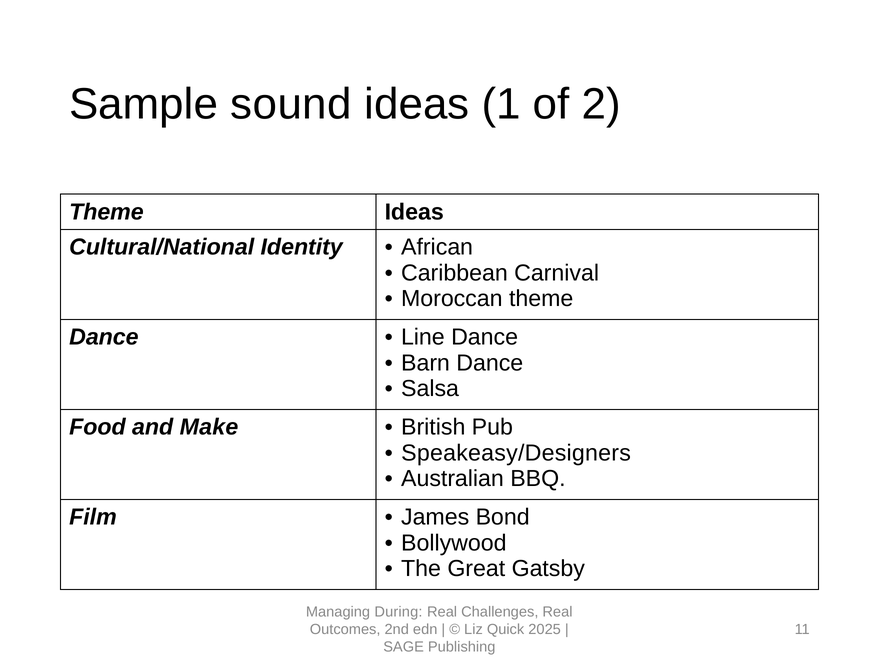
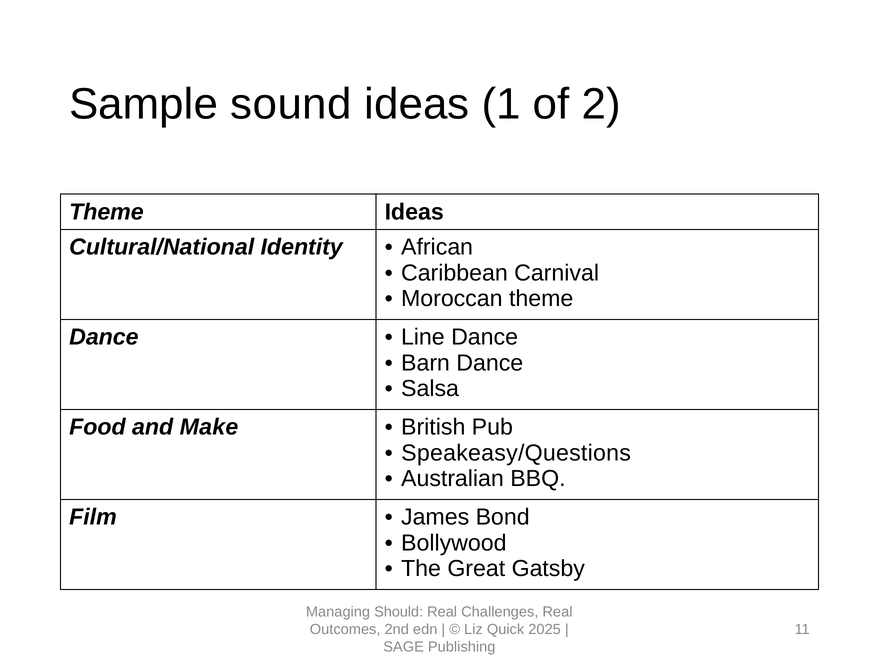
Speakeasy/Designers: Speakeasy/Designers -> Speakeasy/Questions (516, 453)
During: During -> Should (399, 612)
